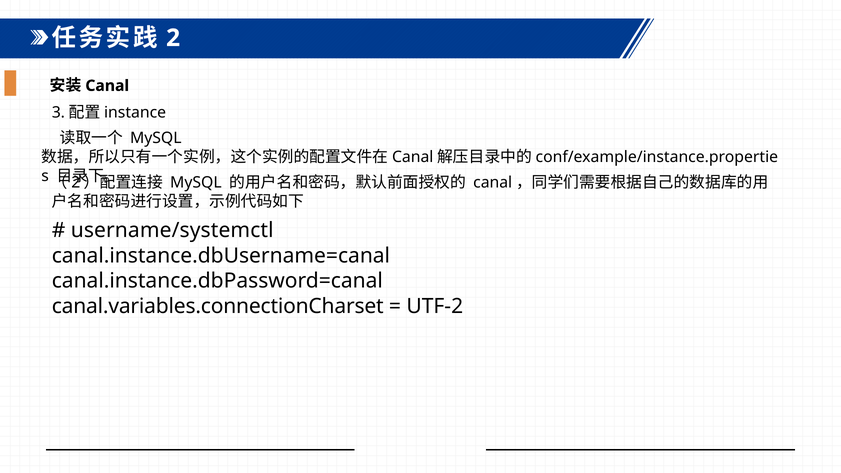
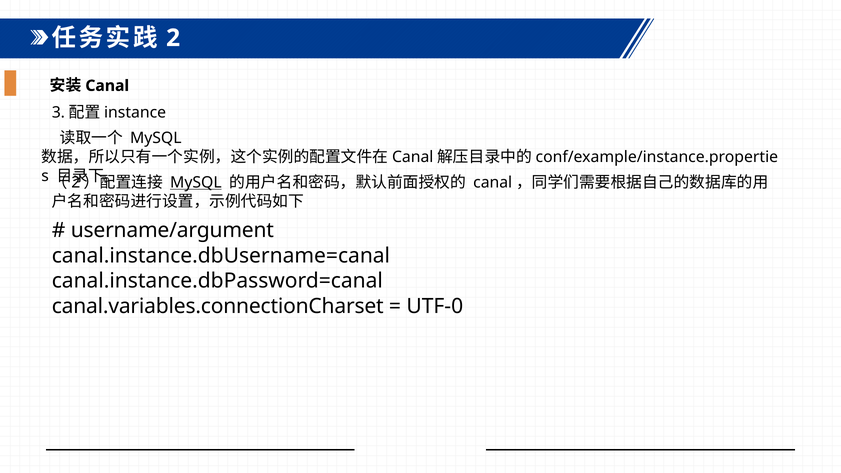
MySQL underline: none -> present (196, 183)
username/systemctl: username/systemctl -> username/argument (172, 231)
UTF-2: UTF-2 -> UTF-0 (435, 306)
